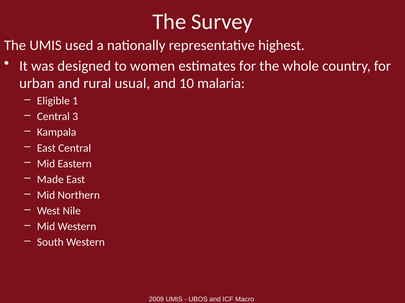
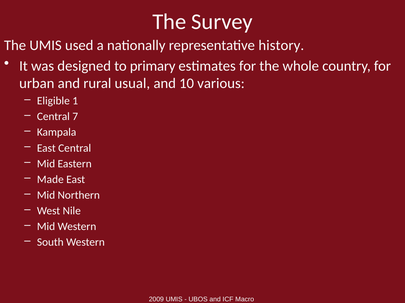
highest: highest -> history (281, 46)
women: women -> primary (153, 66)
malaria: malaria -> various (221, 84)
3: 3 -> 7 (75, 117)
